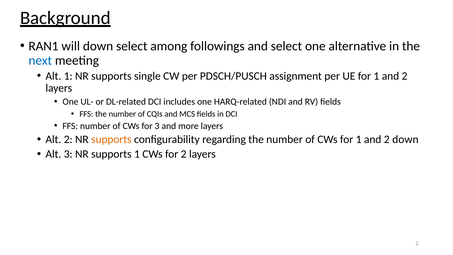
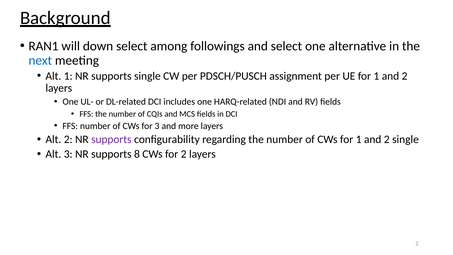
supports colour: orange -> purple (111, 139)
2 down: down -> single (405, 139)
supports 1: 1 -> 8 (137, 154)
